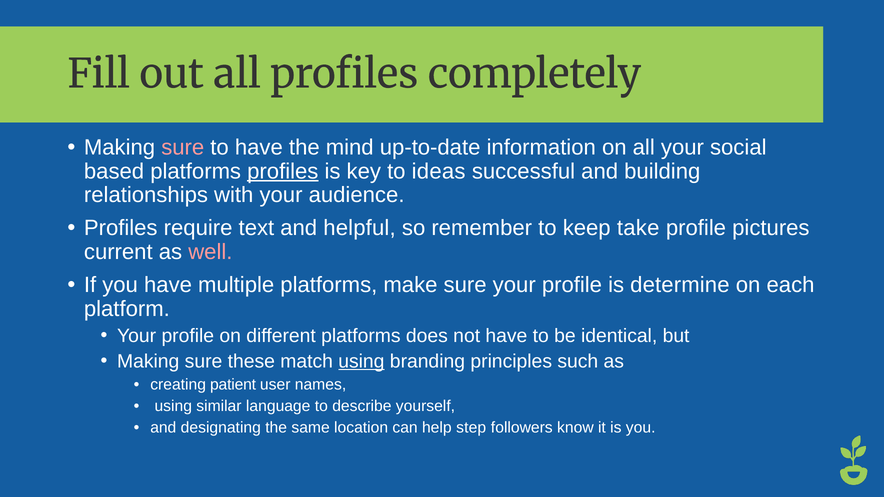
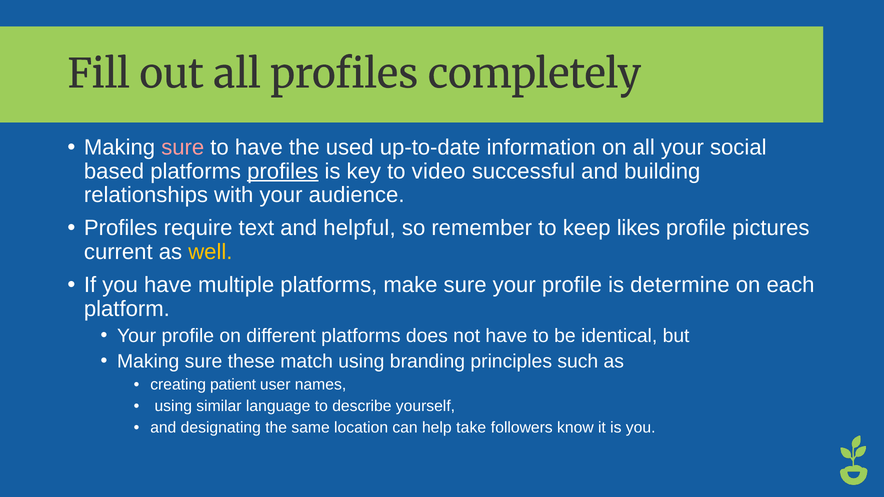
mind: mind -> used (350, 147)
ideas: ideas -> video (439, 171)
take: take -> likes (638, 228)
well colour: pink -> yellow (210, 252)
using underline: present -> none (361, 362)
step: step -> take (471, 428)
